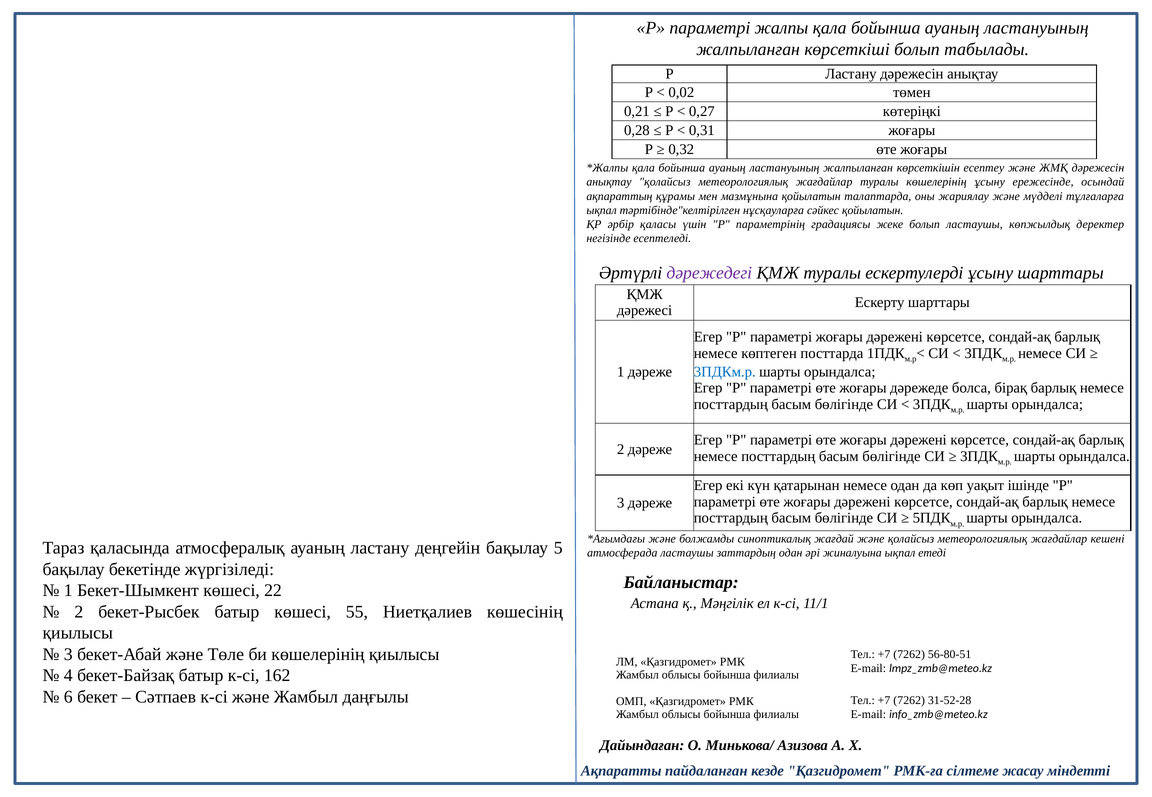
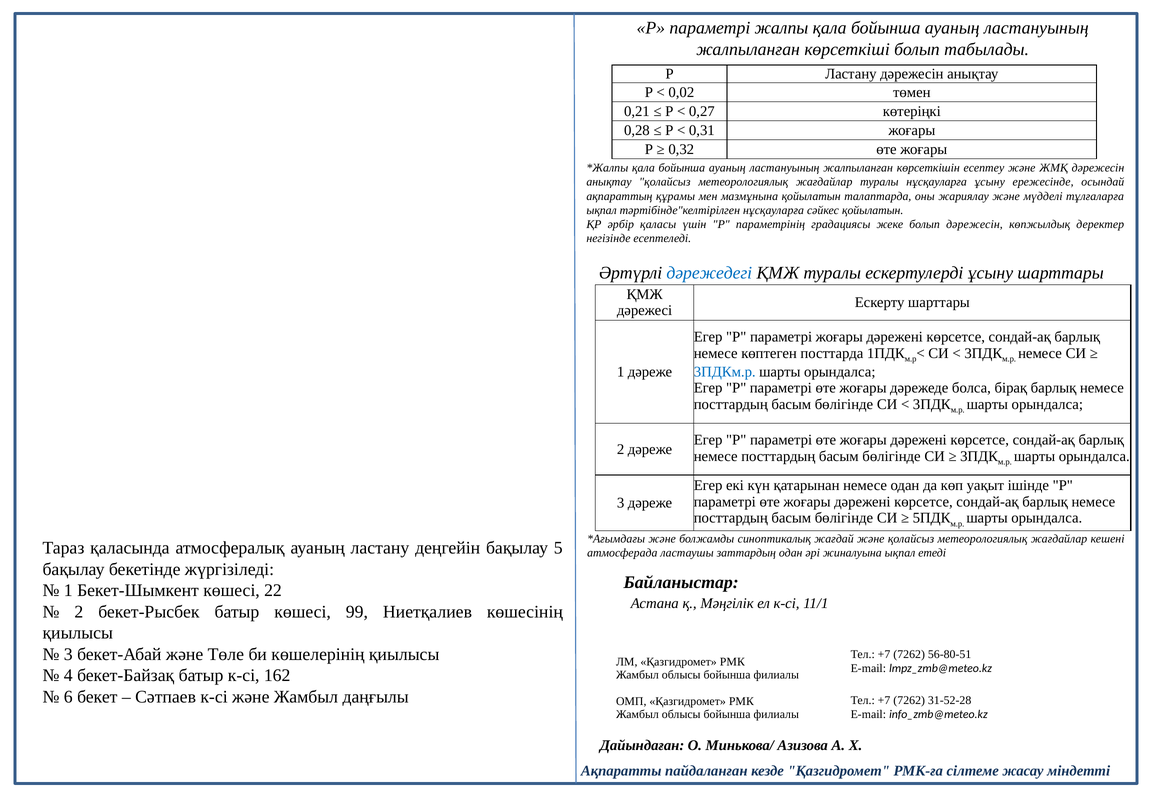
туралы көшелерінің: көшелерінің -> нұсқауларға (937, 182)
болып ластаушы: ластаушы -> дәрежесін (974, 225)
дәрежедегі colour: purple -> blue (709, 273)
55: 55 -> 99 (357, 612)
